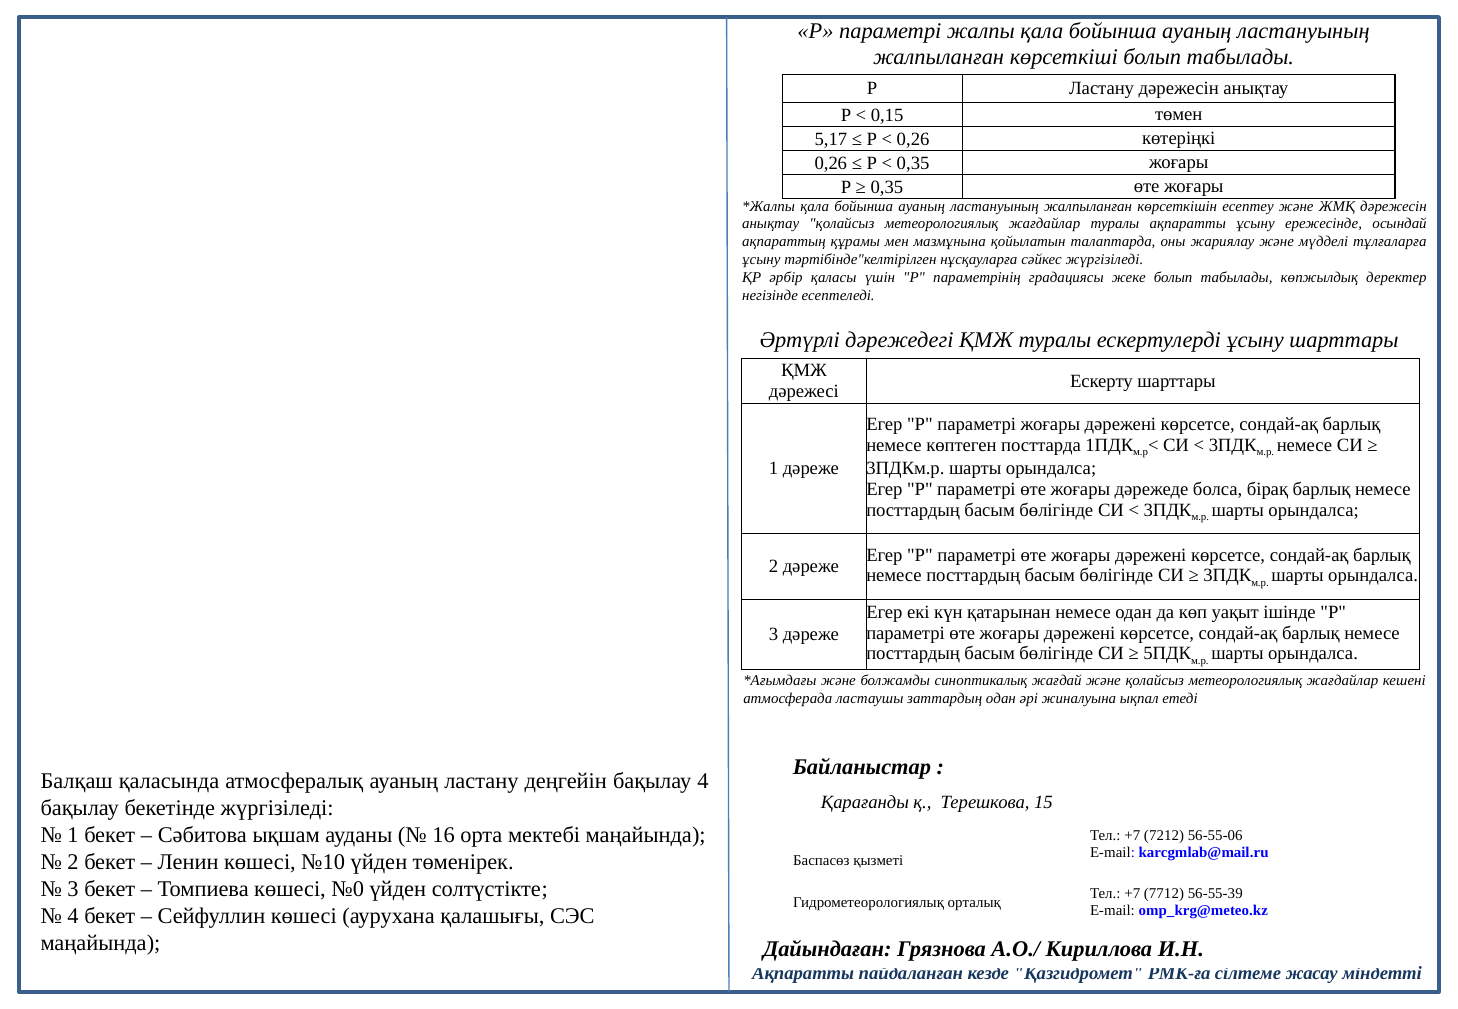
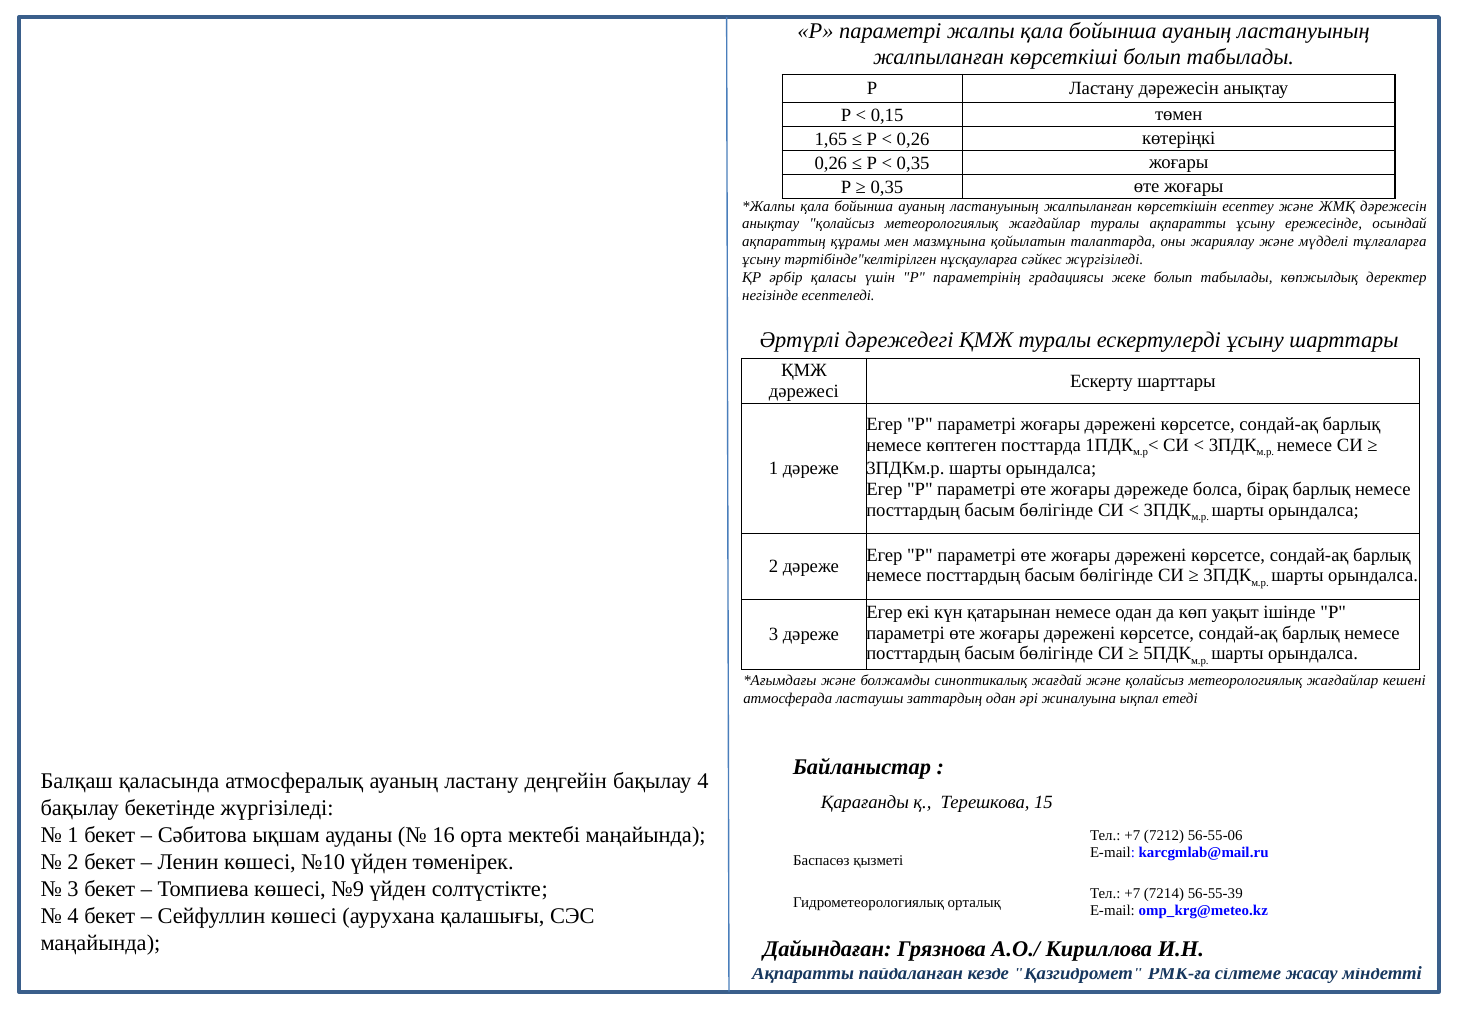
5,17: 5,17 -> 1,65 (831, 139)
№0: №0 -> №9 (348, 889)
7712: 7712 -> 7214 (1164, 894)
